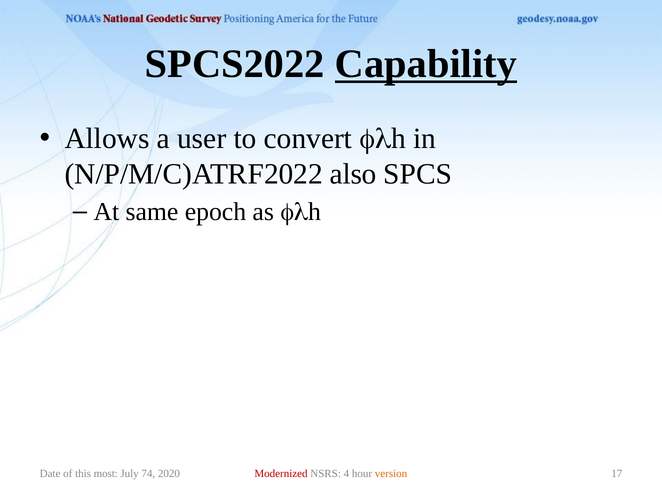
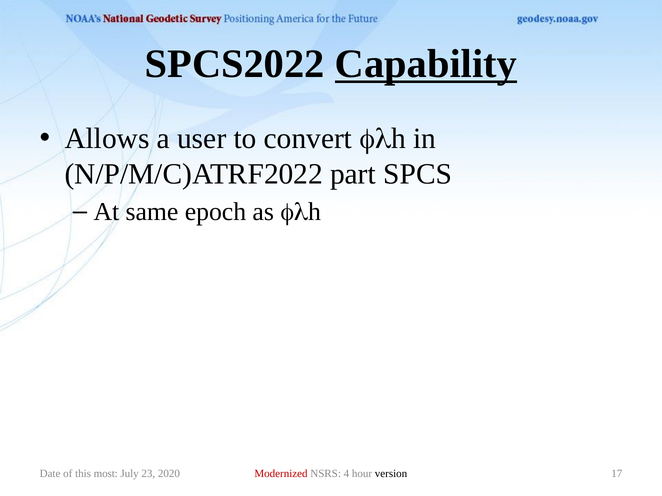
also: also -> part (353, 174)
74: 74 -> 23 (148, 474)
version colour: orange -> black (391, 474)
